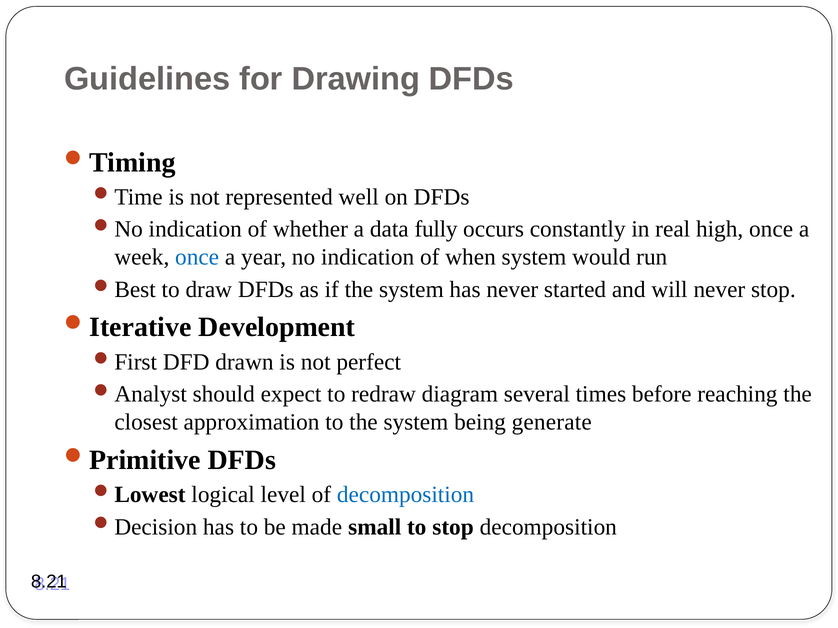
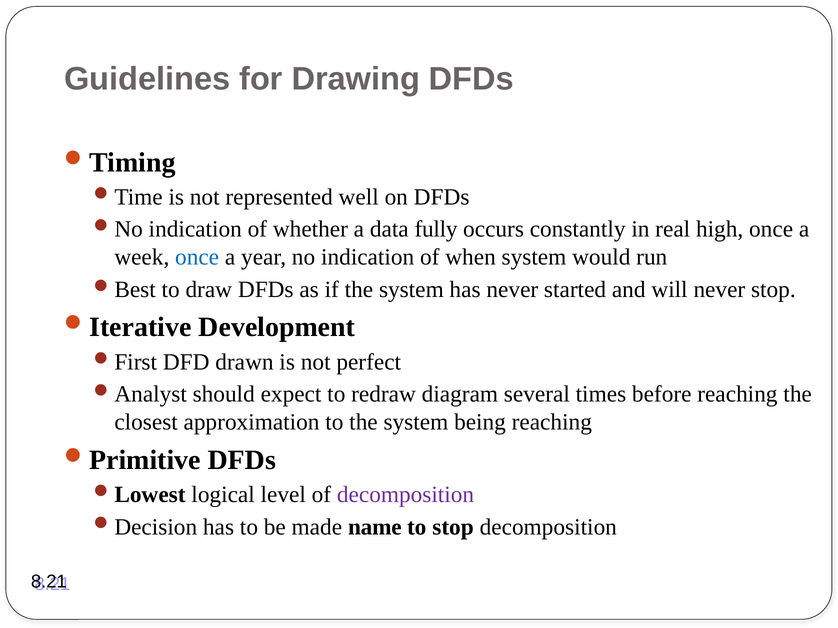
being generate: generate -> reaching (552, 422)
decomposition colour: blue -> purple (406, 495)
small: small -> name (375, 527)
